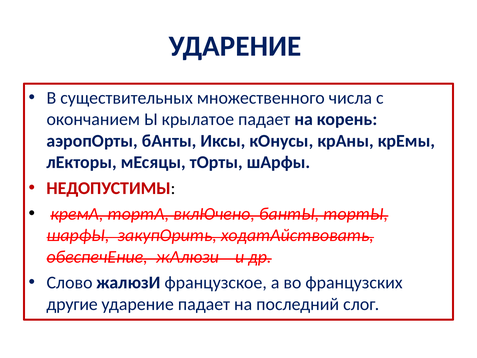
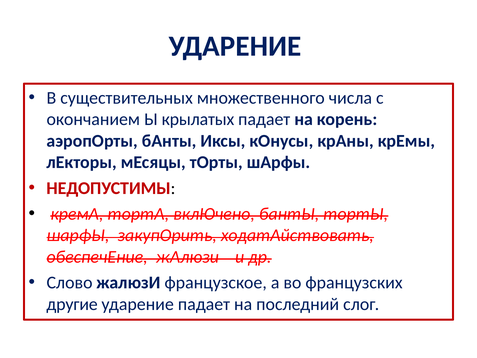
крылатое: крылатое -> крылатых (198, 119)
